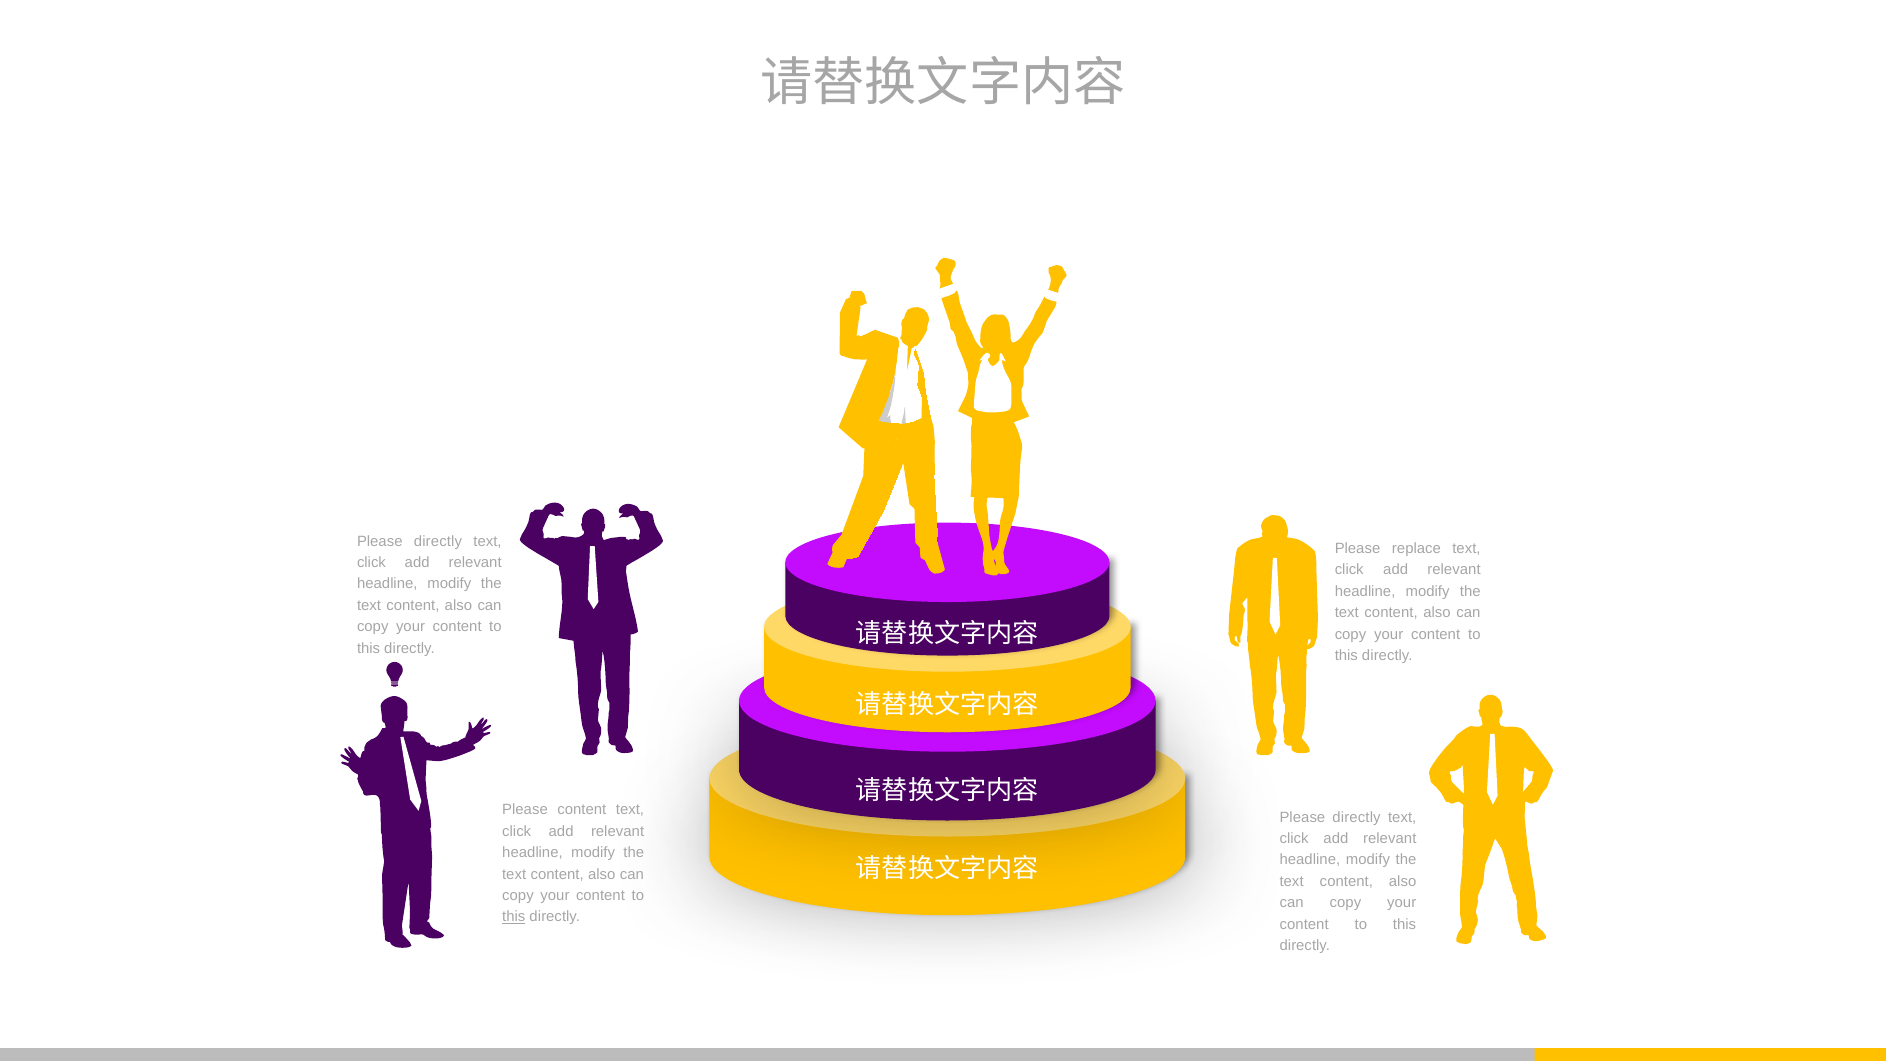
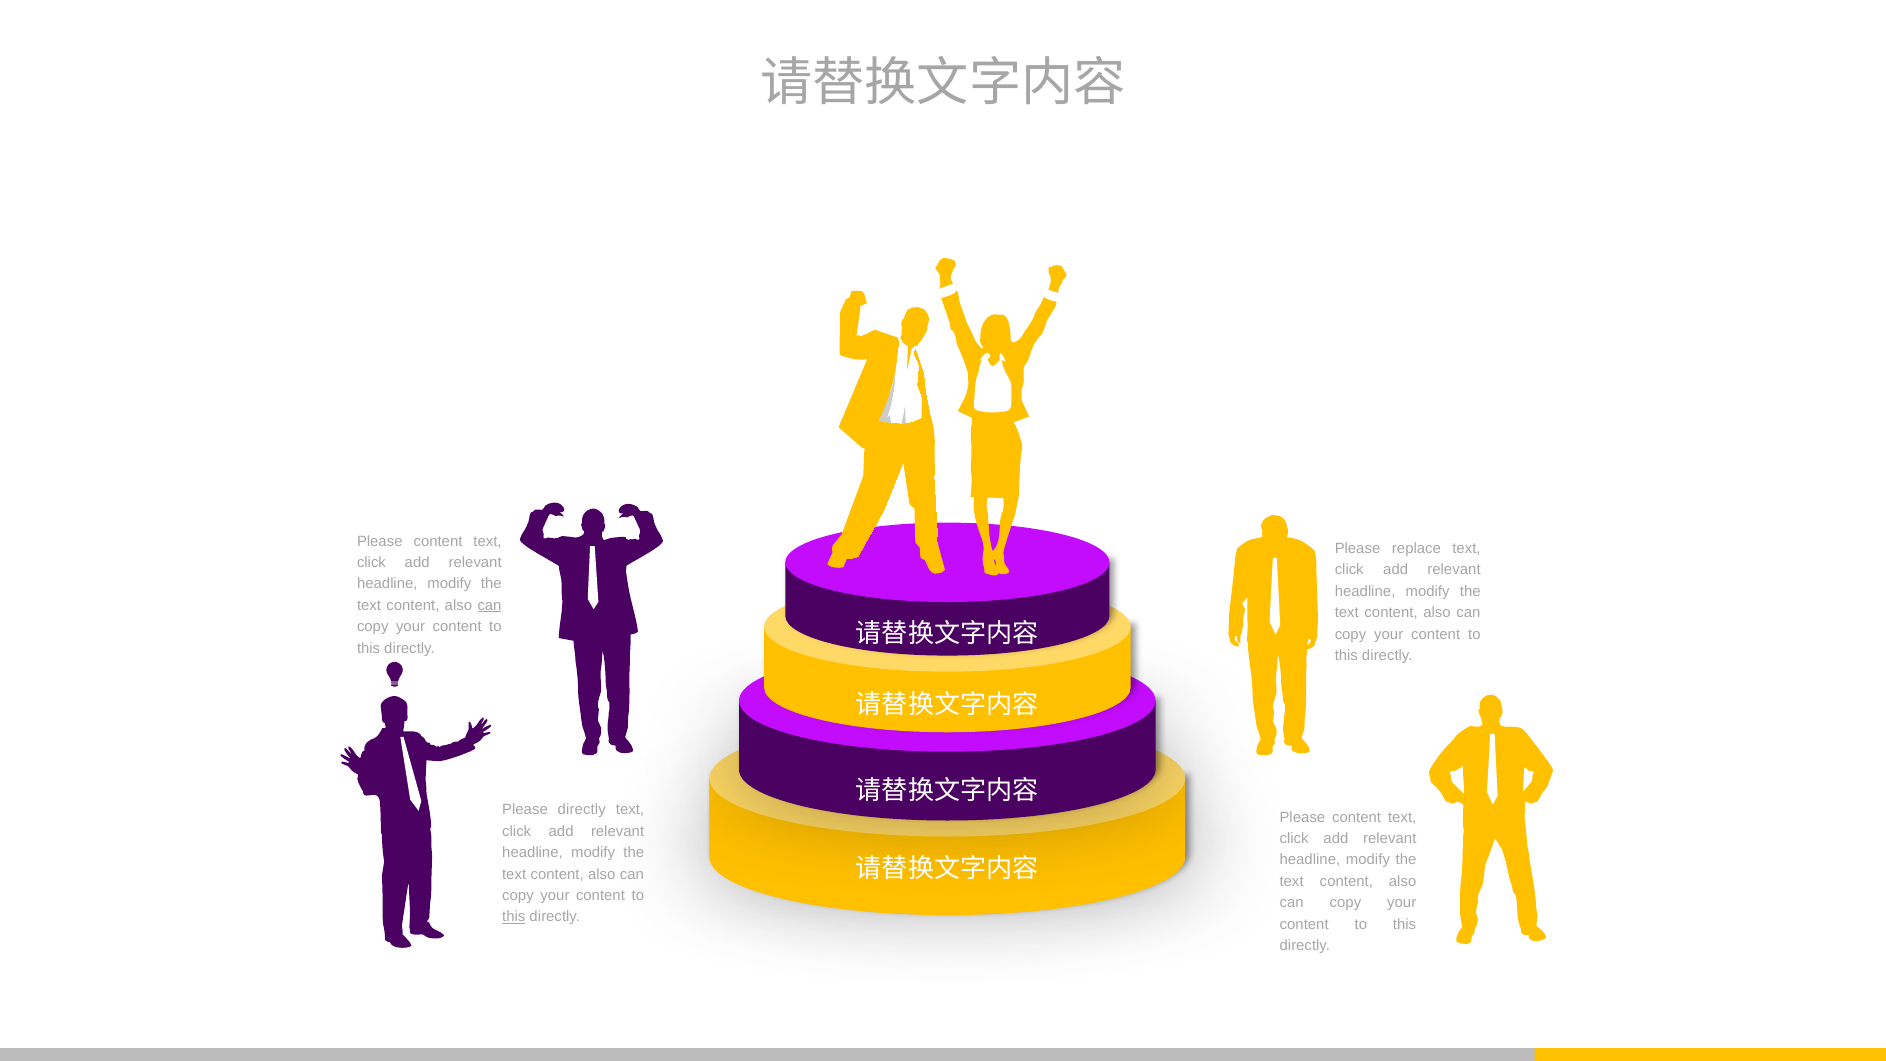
directly: directly -> content (438, 541)
can underline: none -> present (490, 605)
Please content: content -> directly (582, 810)
directly: directly -> content (1357, 817)
